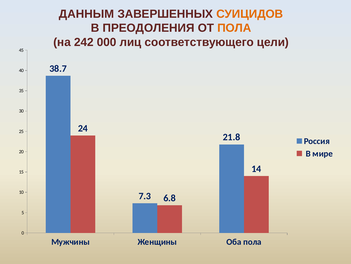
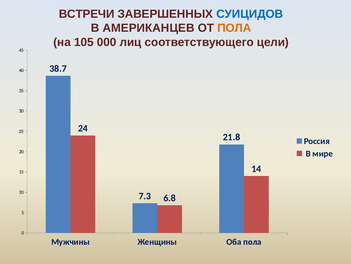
ДАННЫМ: ДАННЫМ -> ВСТРЕЧИ (87, 14)
СУИЦИДОВ colour: orange -> blue (250, 14)
ПРЕОДОЛЕНИЯ: ПРЕОДОЛЕНИЯ -> АМЕРИКАНЦЕВ (149, 28)
242: 242 -> 105 (84, 42)
